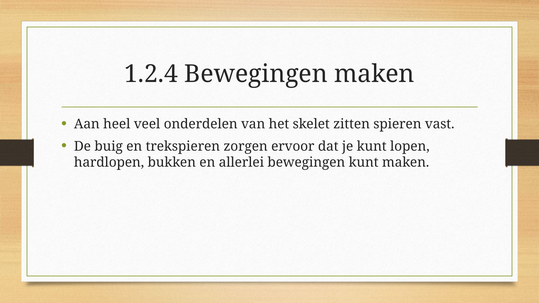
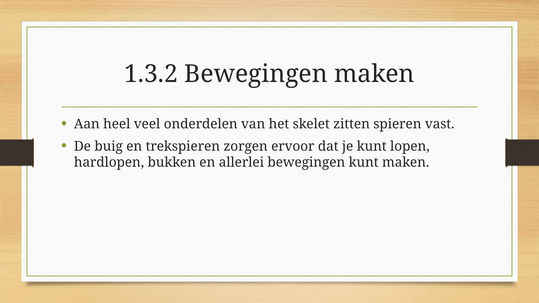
1.2.4: 1.2.4 -> 1.3.2 (151, 74)
